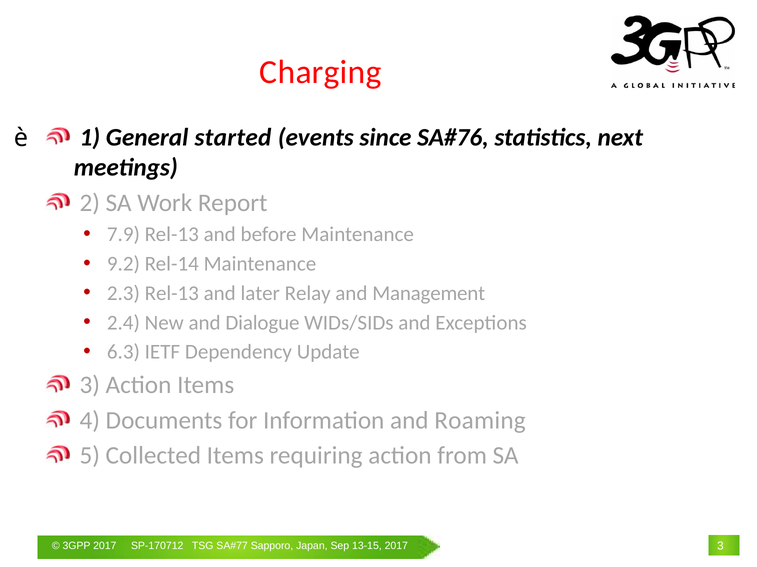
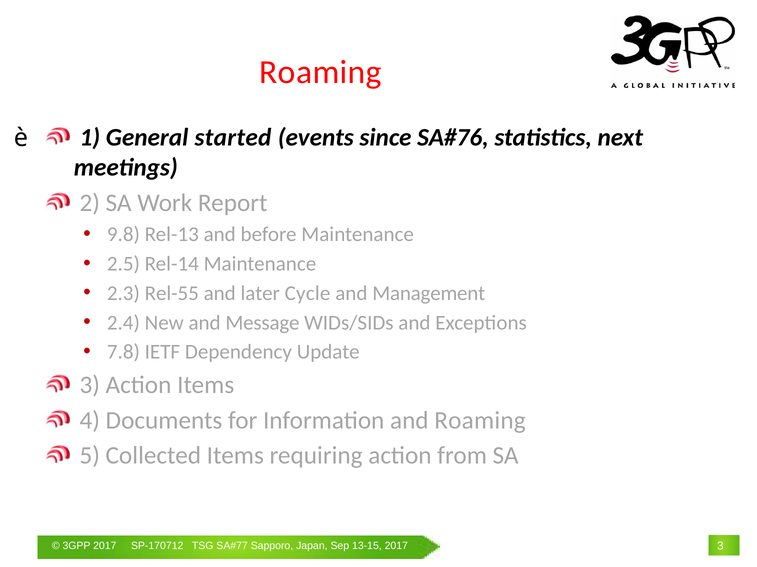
Charging: Charging -> Roaming (320, 72)
7.9: 7.9 -> 9.8 (123, 235)
9.2: 9.2 -> 2.5 (123, 264)
2.3 Rel-13: Rel-13 -> Rel-55 (172, 294)
Relay: Relay -> Cycle (308, 294)
Dialogue: Dialogue -> Message (262, 323)
6.3: 6.3 -> 7.8 (123, 352)
